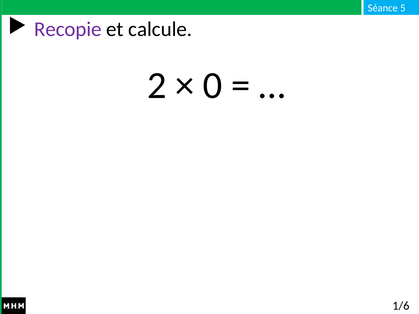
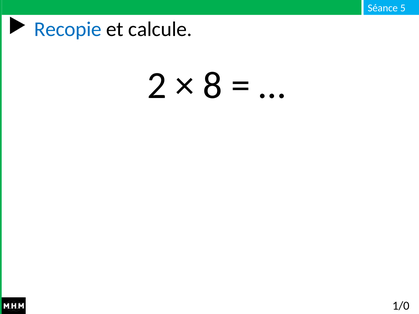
Recopie colour: purple -> blue (68, 29)
0: 0 -> 8 (213, 86)
1/6: 1/6 -> 1/0 (401, 306)
